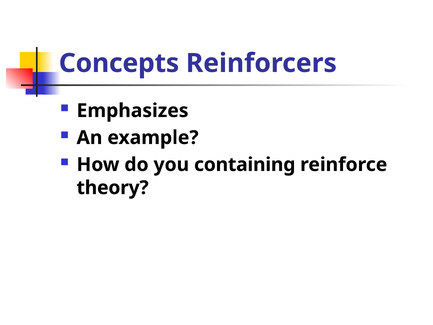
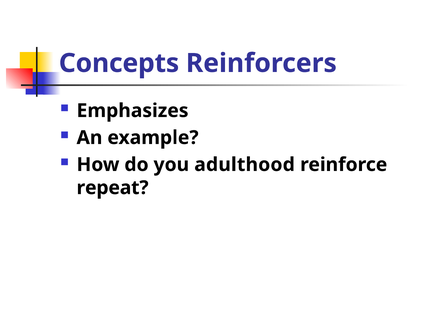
containing: containing -> adulthood (245, 165)
theory: theory -> repeat (113, 188)
